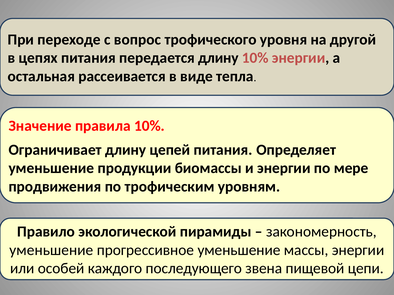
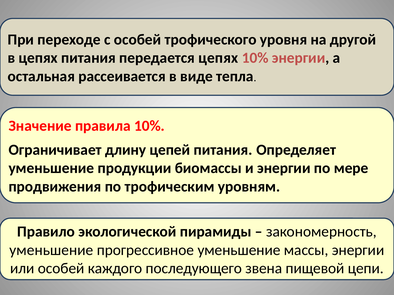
с вопрос: вопрос -> особей (138, 40)
передается длину: длину -> цепях (218, 58)
